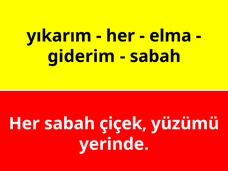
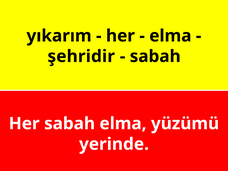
giderim: giderim -> şehridir (81, 56)
sabah çiçek: çiçek -> elma (123, 124)
